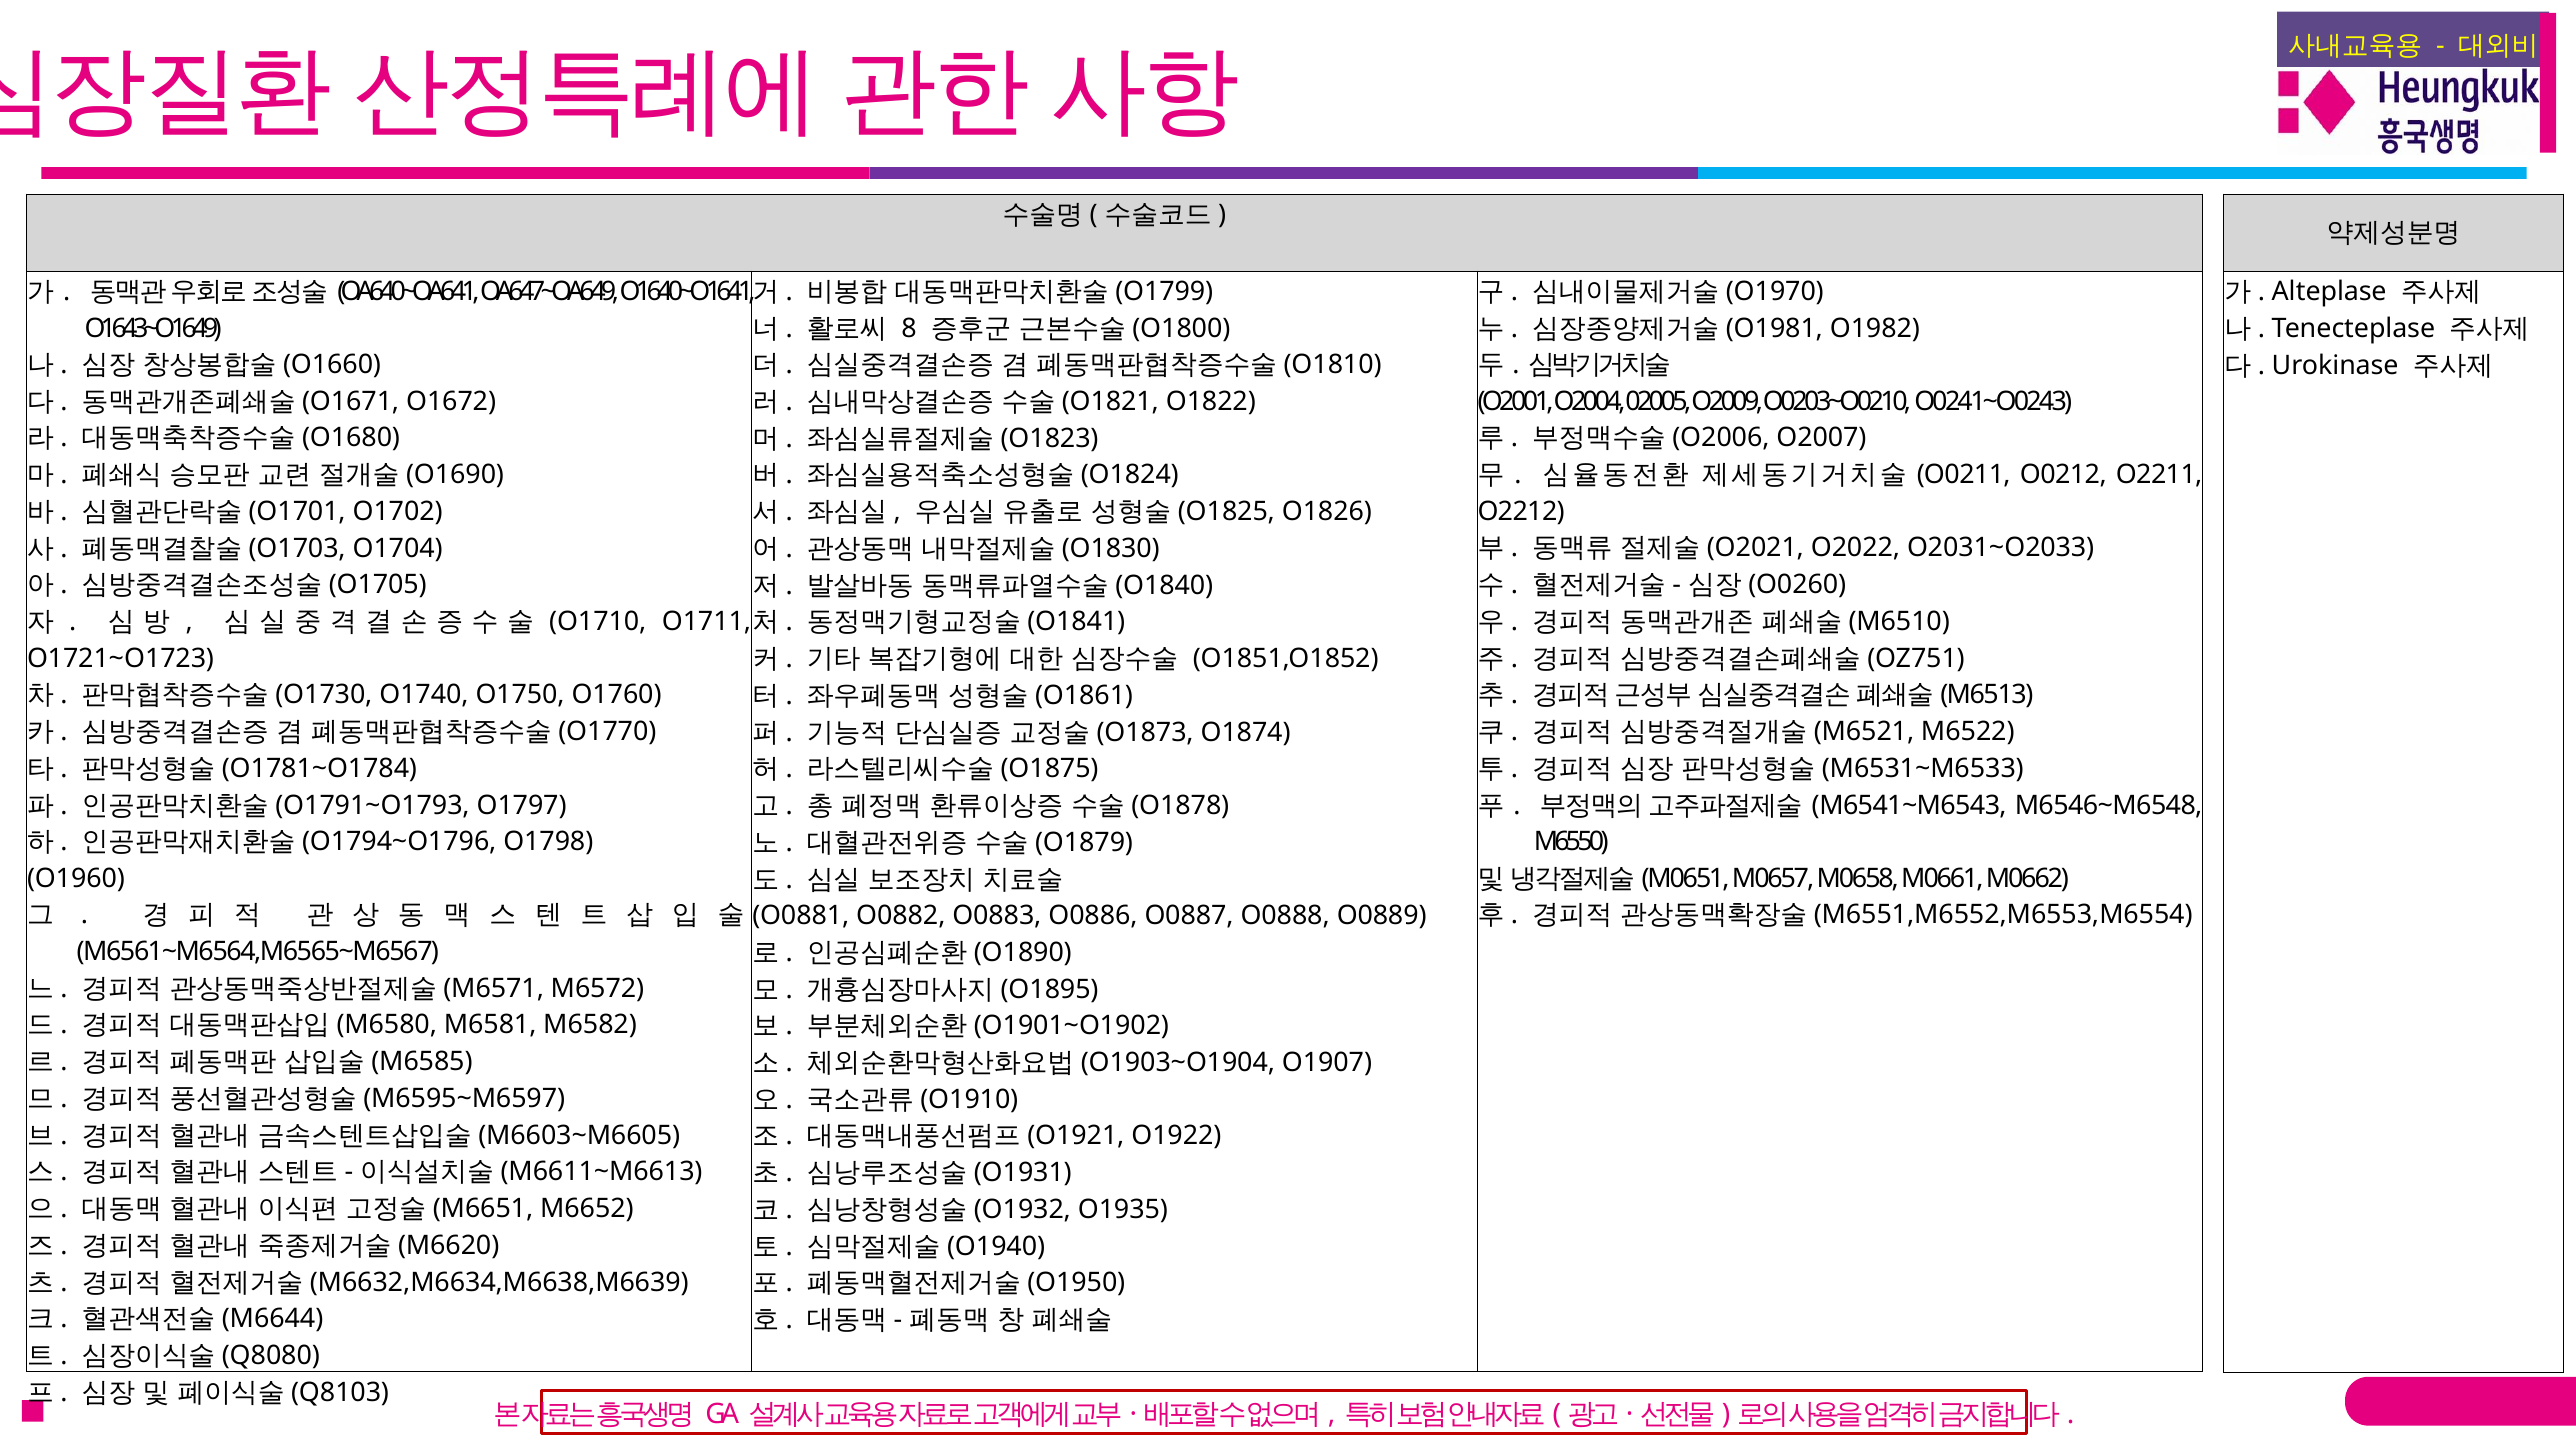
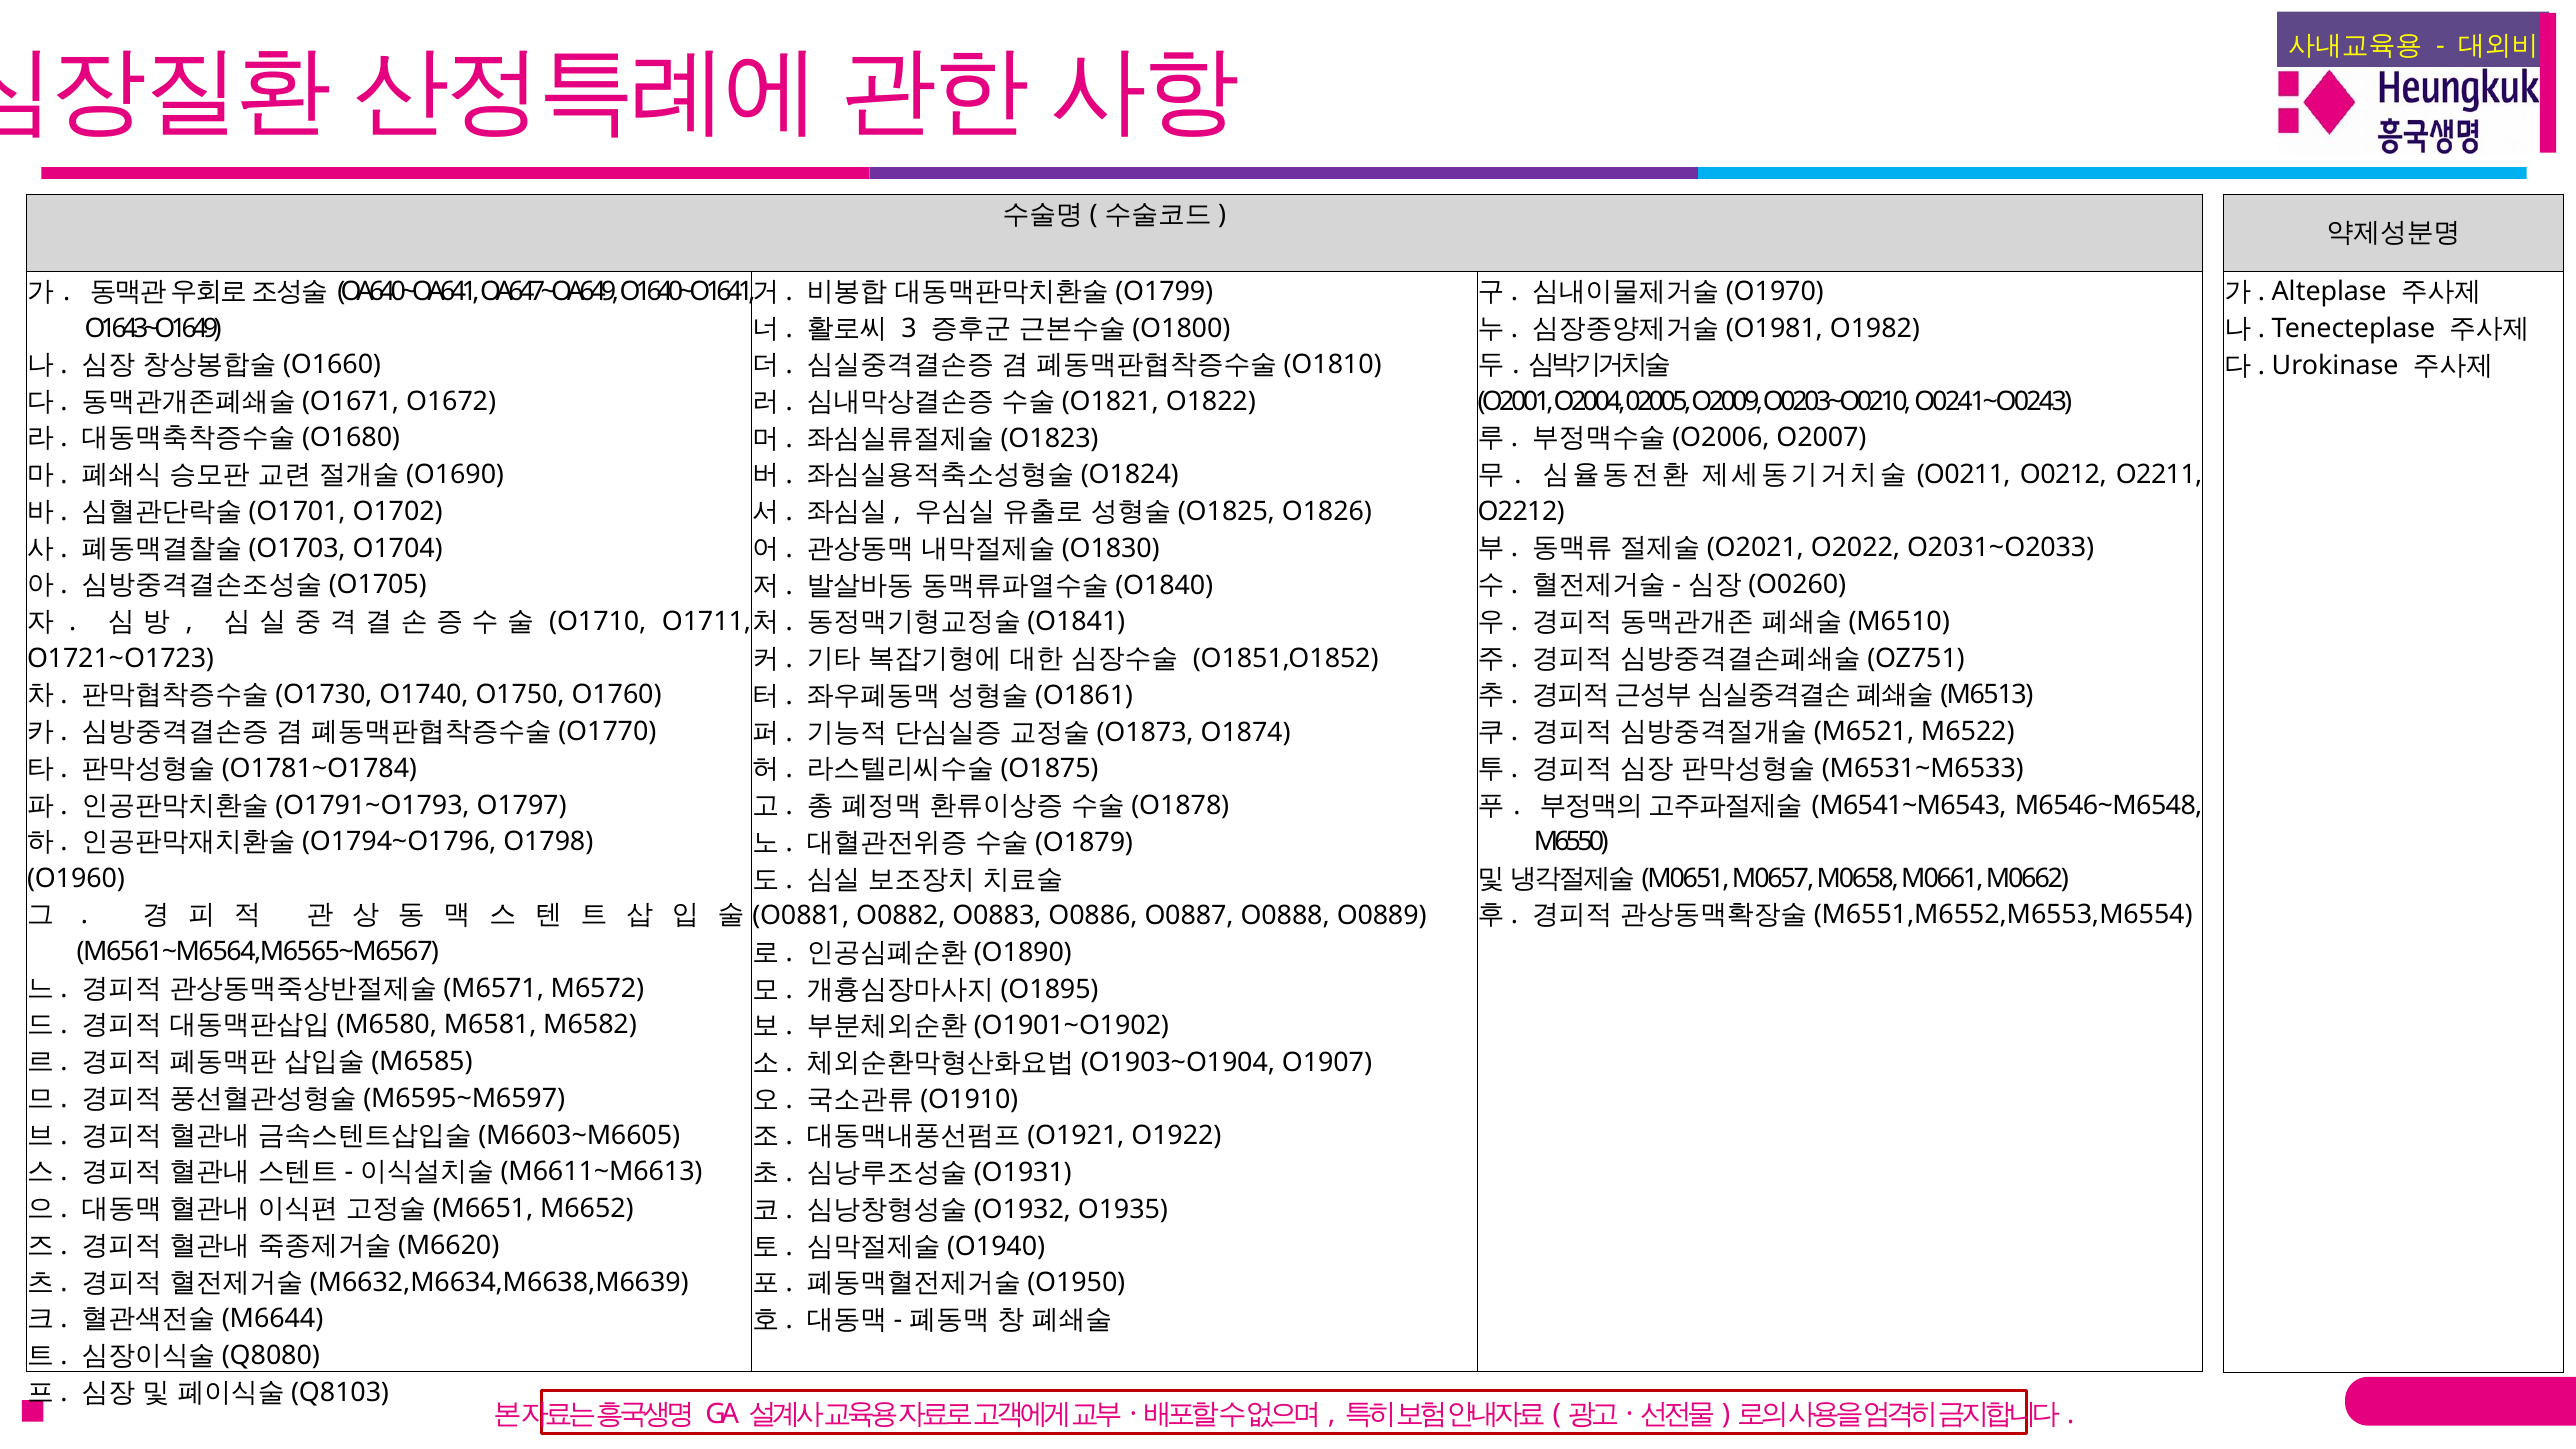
8: 8 -> 3 (909, 328)
